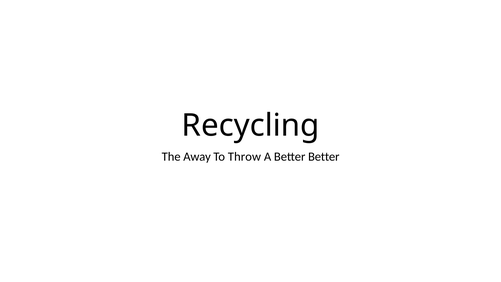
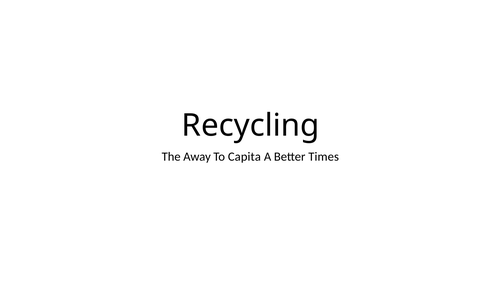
Throw: Throw -> Capita (244, 157)
Better Better: Better -> Times (324, 157)
